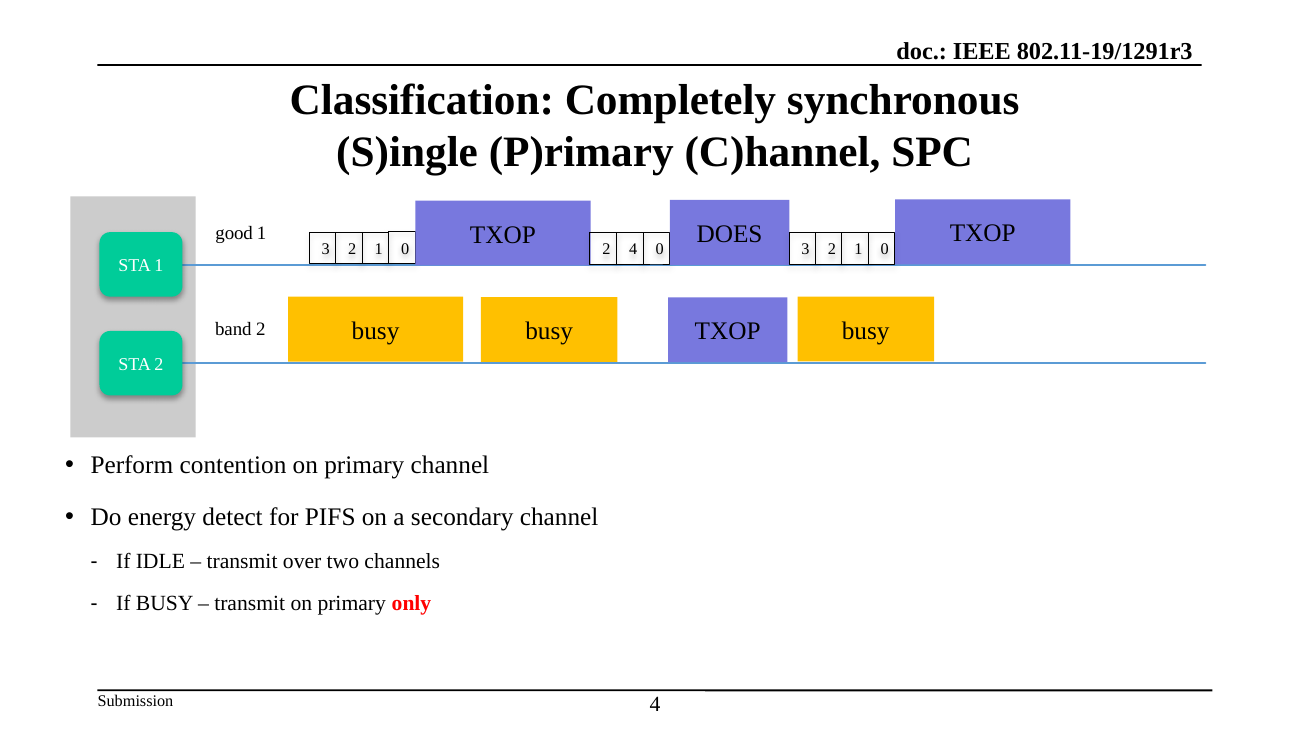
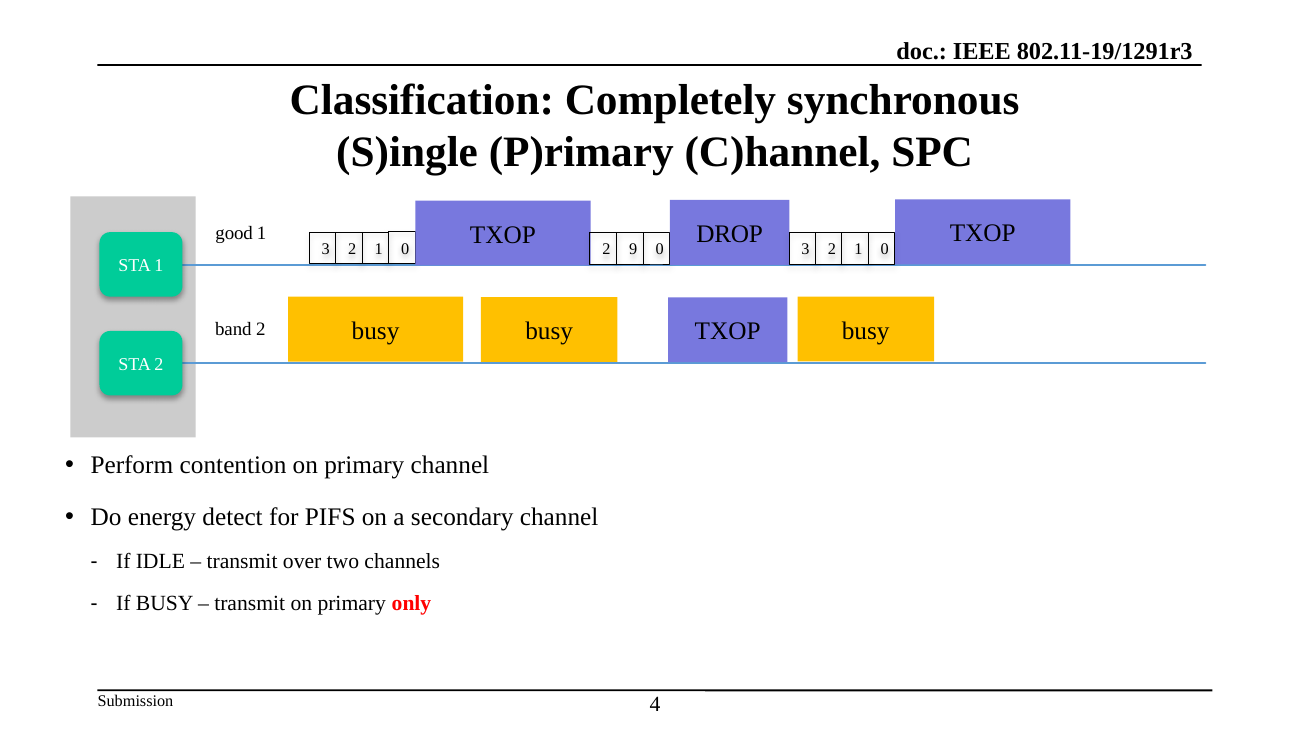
DOES: DOES -> DROP (730, 234)
2 4: 4 -> 9 (633, 249)
